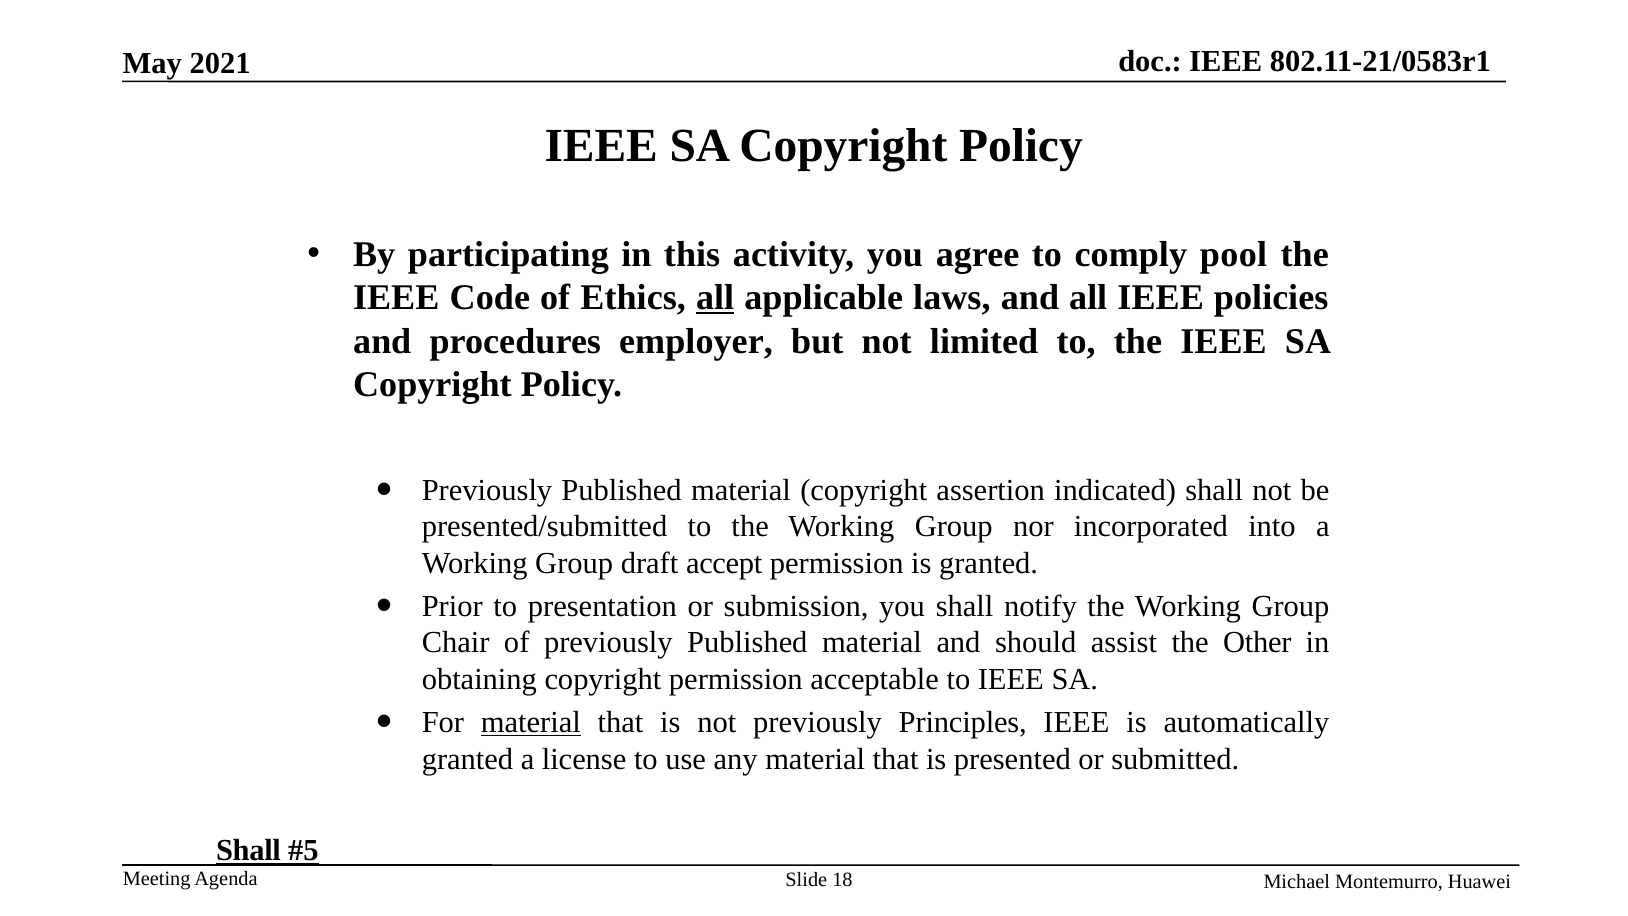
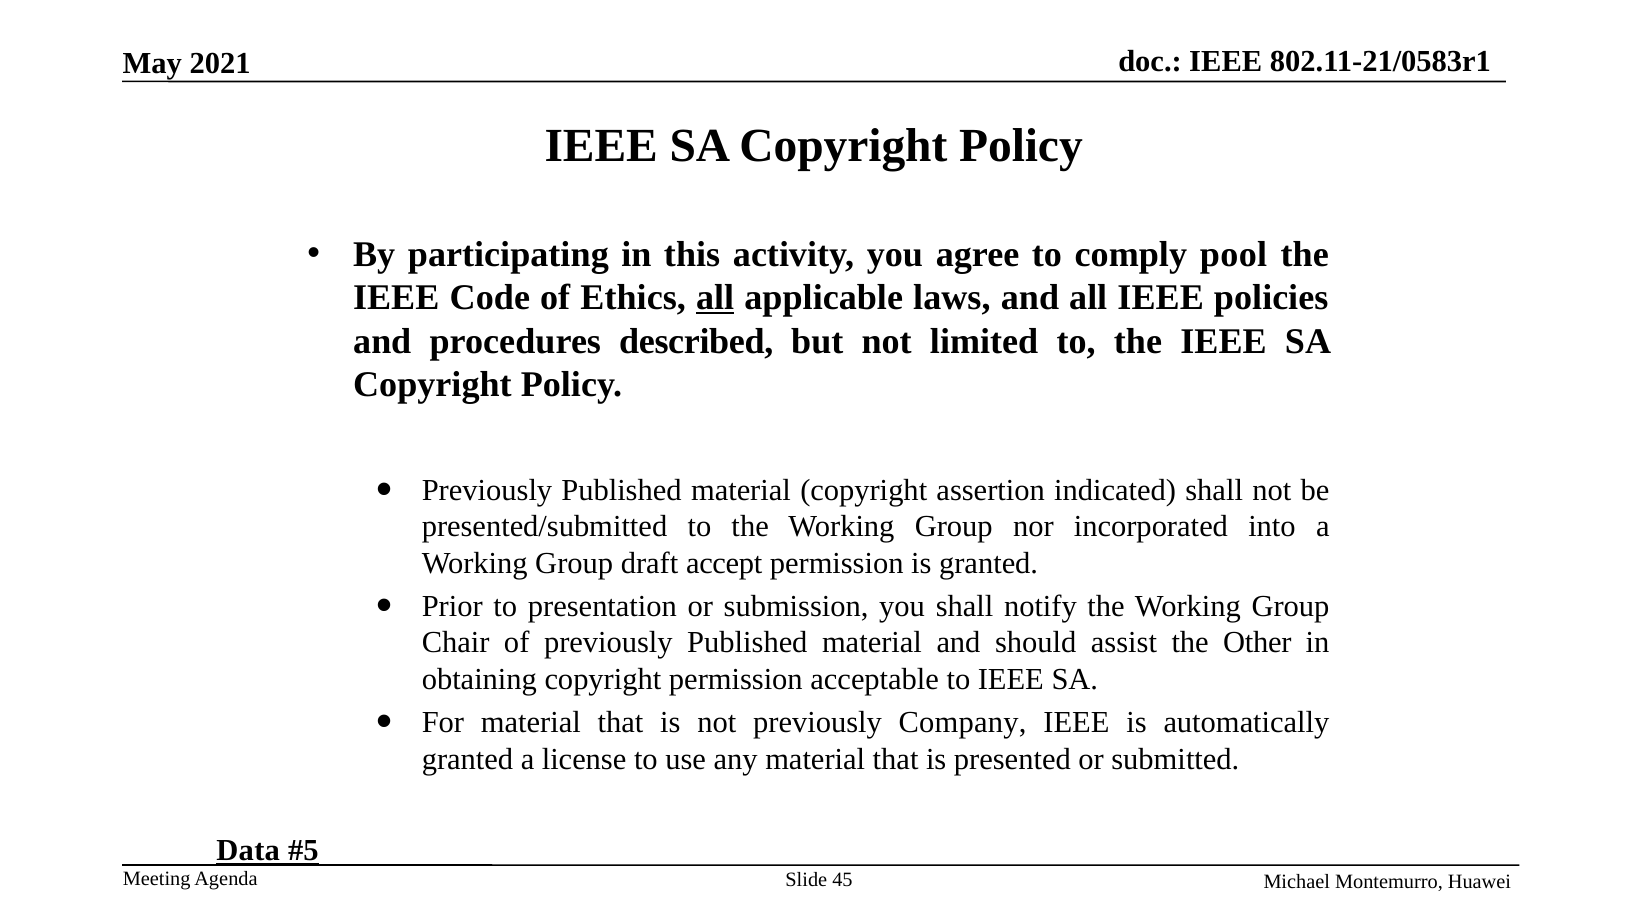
employer: employer -> described (696, 341)
material underline: present -> none (531, 722)
Principles: Principles -> Company (963, 722)
Shall: Shall -> Data (248, 851)
18: 18 -> 45 (842, 879)
